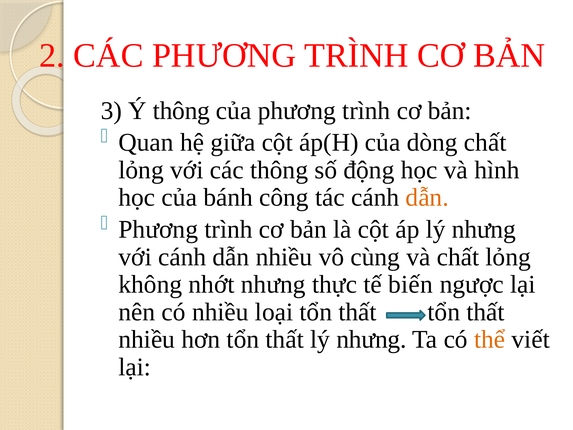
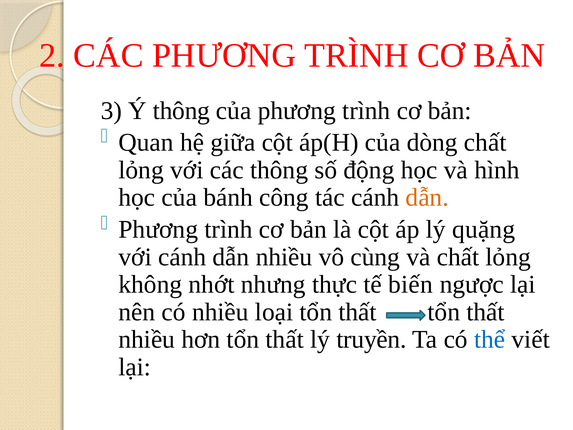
áp lý nhưng: nhưng -> quặng (484, 229)
thất lý nhưng: nhưng -> truyền (371, 339)
thể colour: orange -> blue (490, 339)
